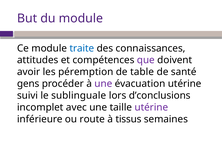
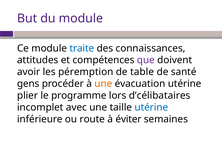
une colour: purple -> orange (103, 84)
suivi: suivi -> plier (28, 96)
sublinguale: sublinguale -> programme (79, 96)
d’conclusions: d’conclusions -> d’célibataires (160, 96)
utérine colour: purple -> blue (151, 108)
tissus: tissus -> éviter (128, 119)
